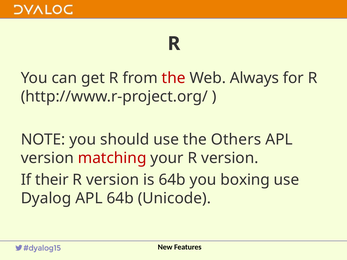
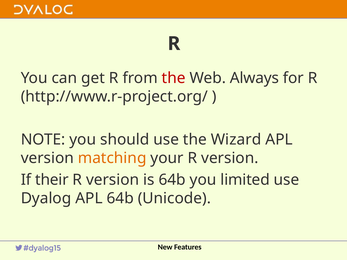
Others: Others -> Wizard (236, 140)
matching colour: red -> orange (112, 158)
boxing: boxing -> limited (245, 180)
